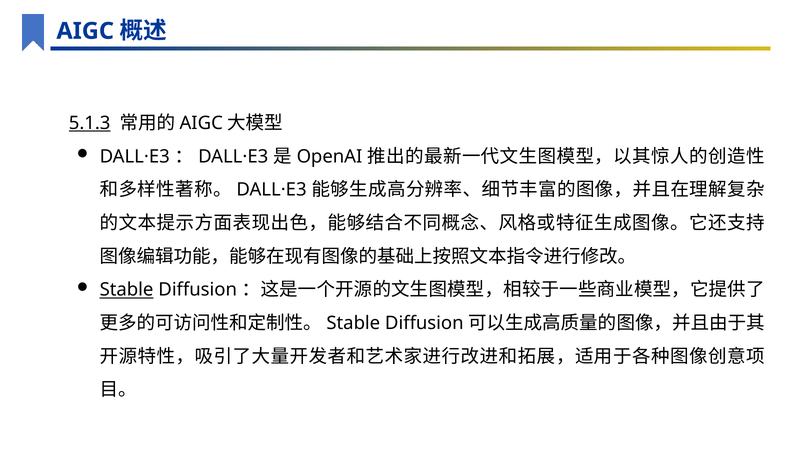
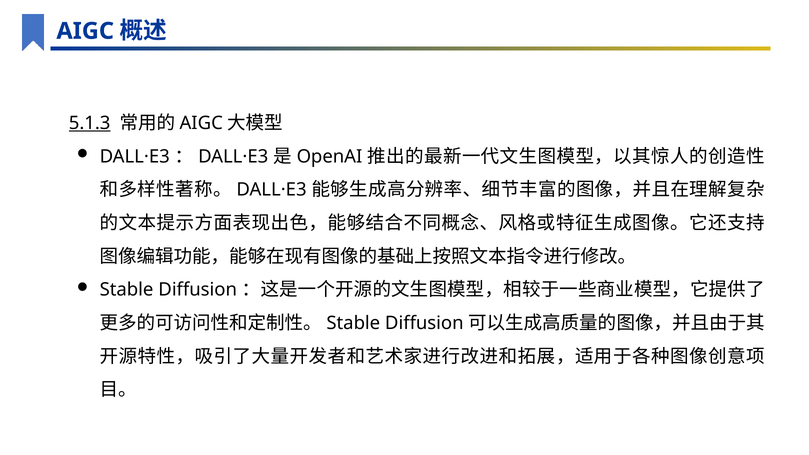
Stable underline: present -> none (127, 290)
